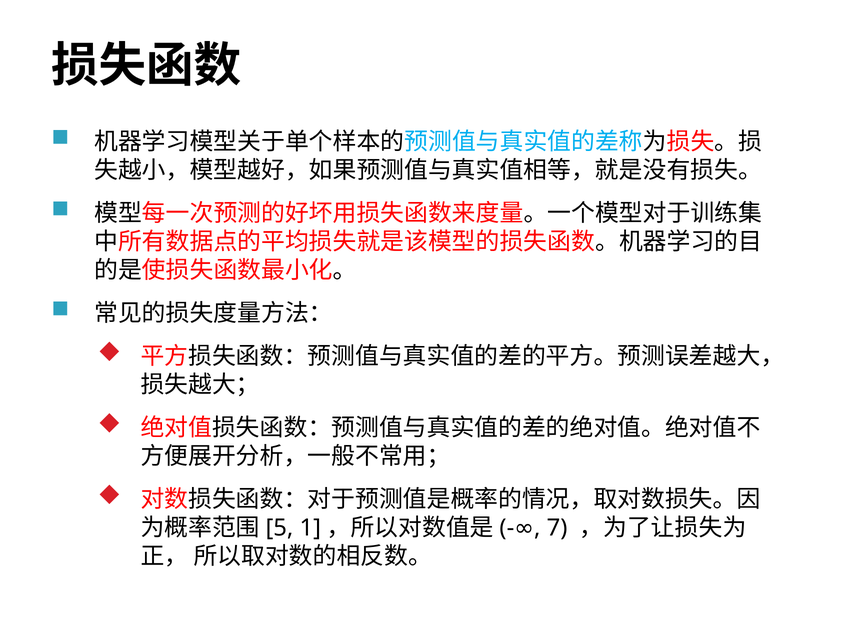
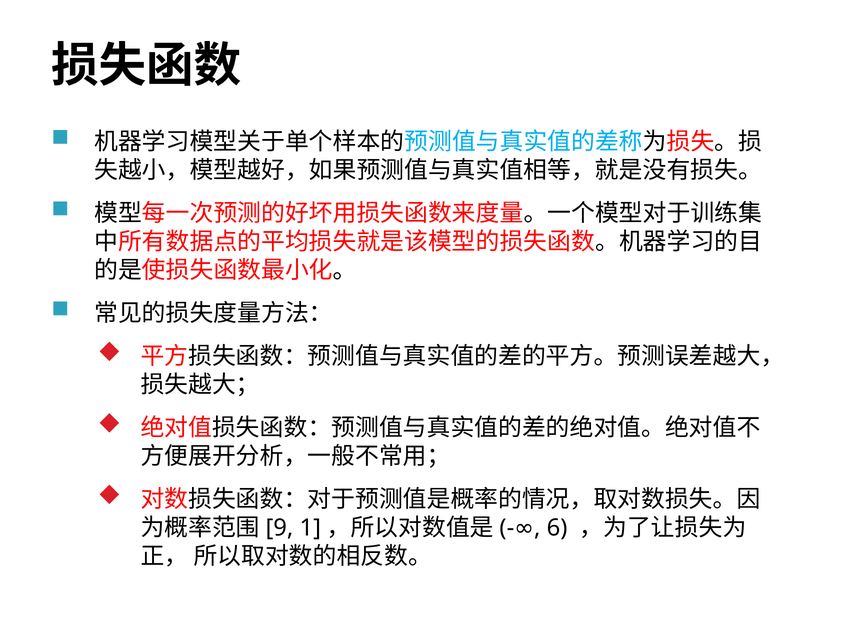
5: 5 -> 9 (279, 528)
7: 7 -> 6 (557, 528)
